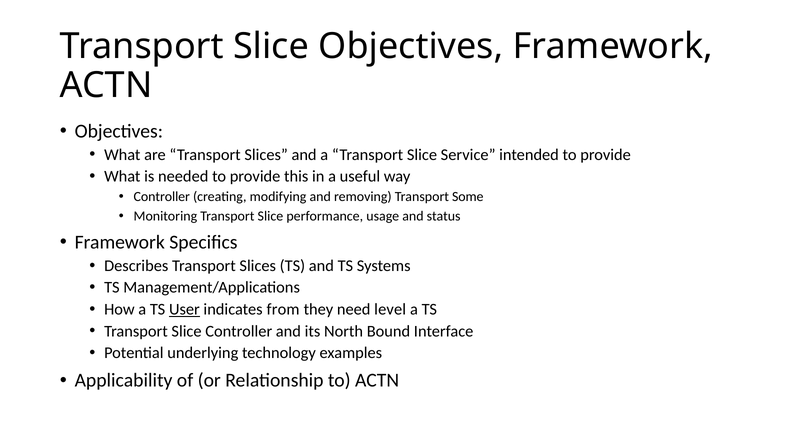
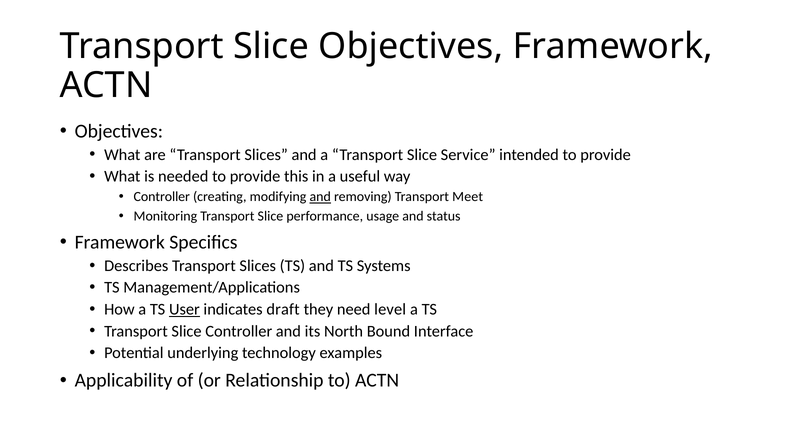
and underline: none -> present (320, 197)
Some: Some -> Meet (468, 197)
from: from -> draft (283, 309)
